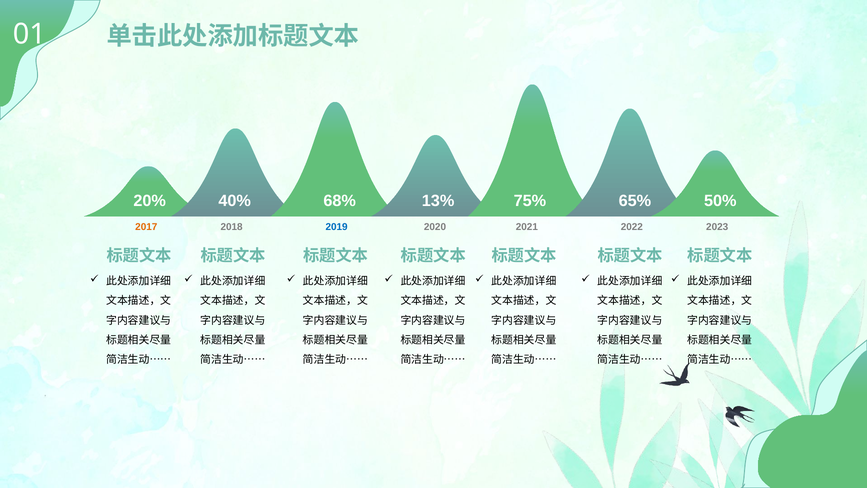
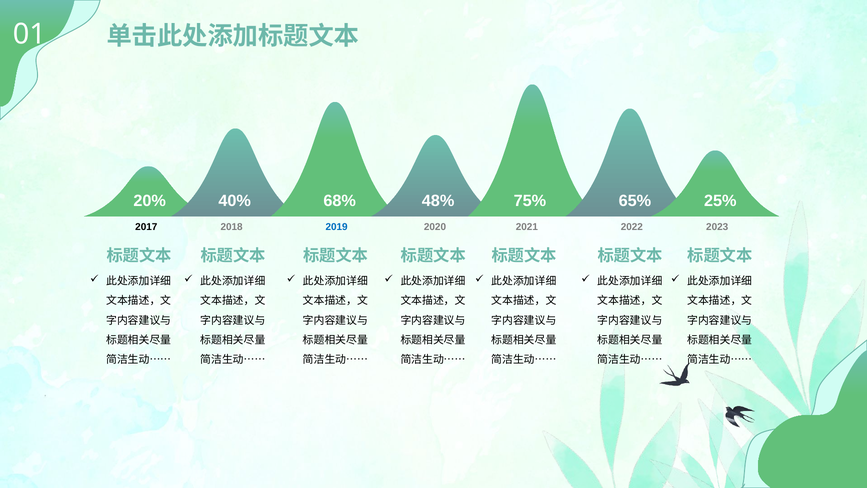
13%: 13% -> 48% (438, 201)
50%: 50% -> 25% (720, 201)
2017 colour: orange -> black (146, 227)
